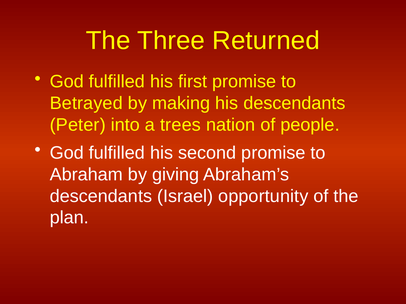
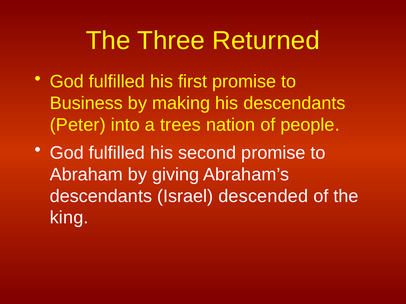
Betrayed: Betrayed -> Business (86, 103)
opportunity: opportunity -> descended (263, 196)
plan: plan -> king (69, 218)
